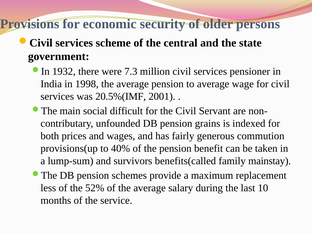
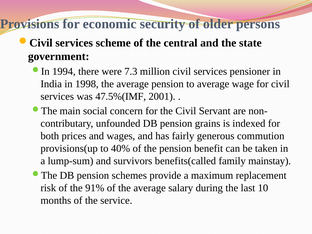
1932: 1932 -> 1994 (64, 72)
20.5%(IMF: 20.5%(IMF -> 47.5%(IMF (121, 96)
difficult: difficult -> concern (126, 111)
less: less -> risk (48, 188)
52%: 52% -> 91% (95, 188)
